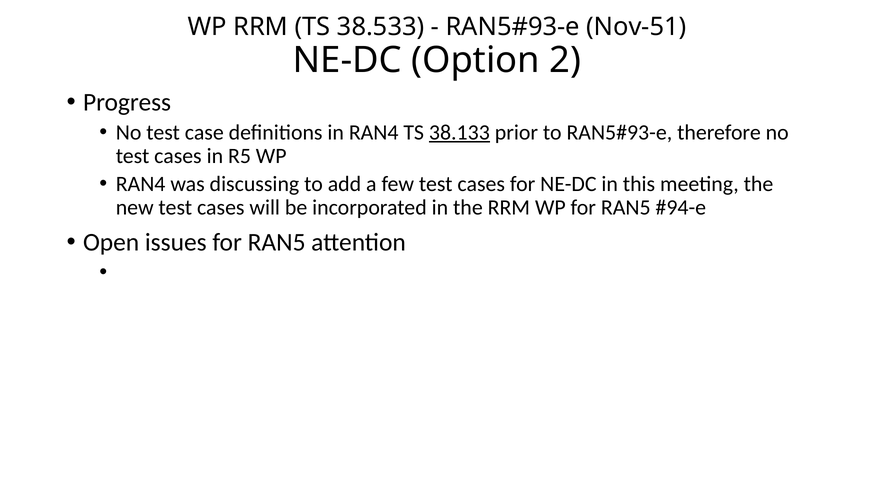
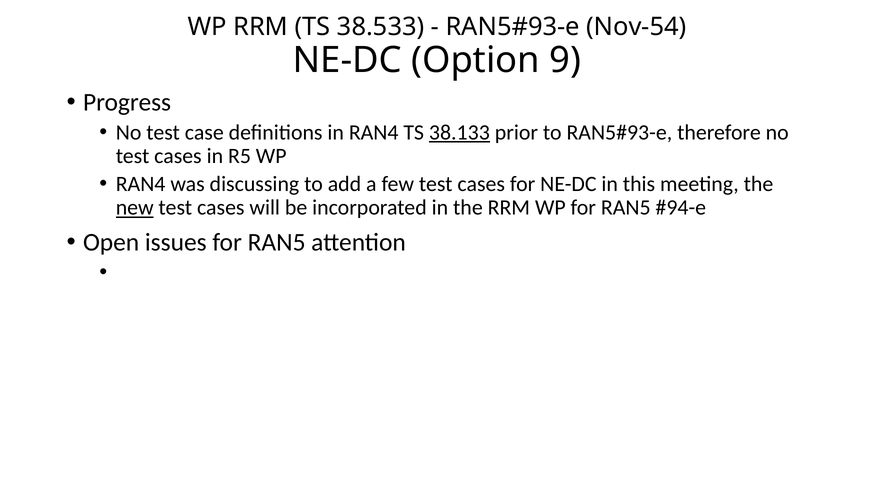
Nov-51: Nov-51 -> Nov-54 (636, 27)
2: 2 -> 9 (565, 60)
new underline: none -> present (135, 208)
